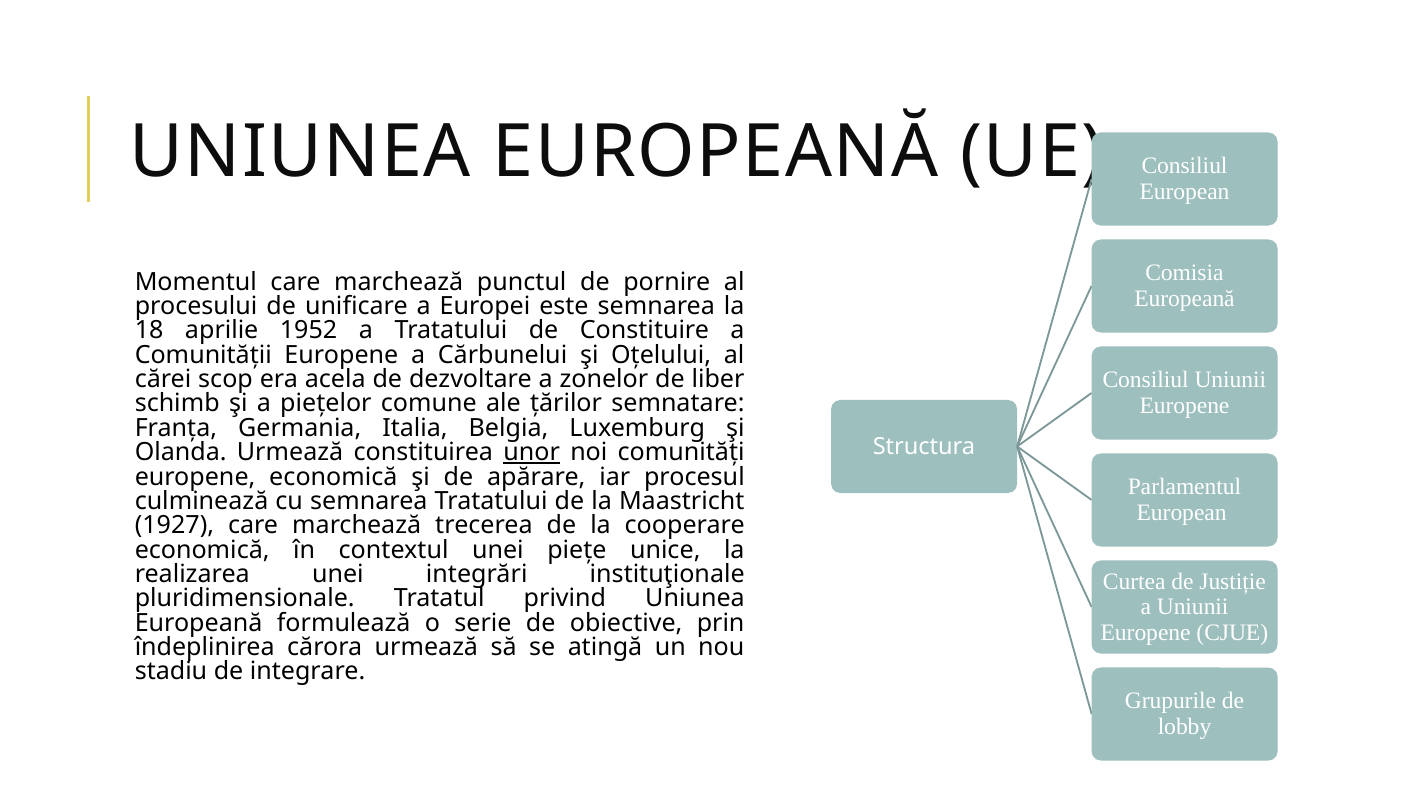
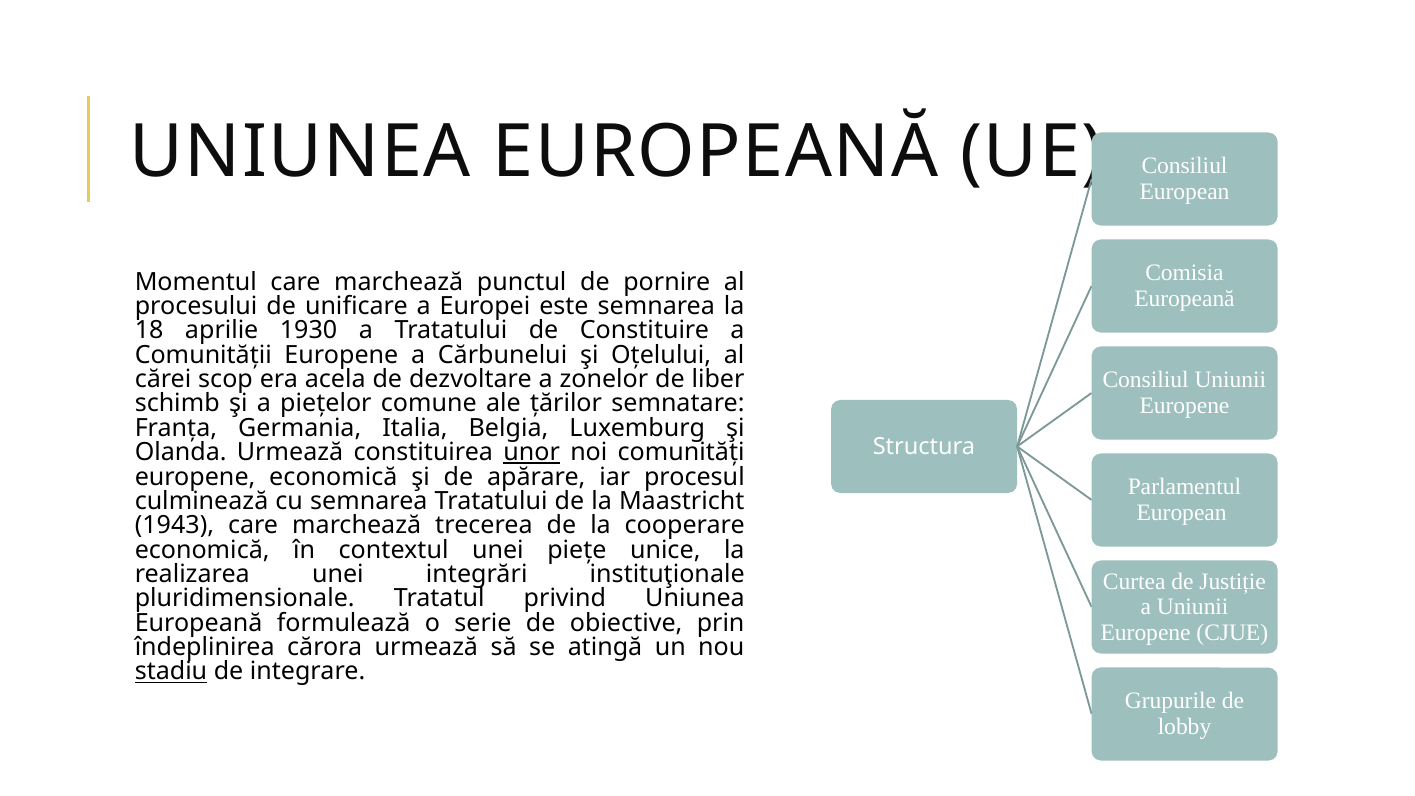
1952: 1952 -> 1930 (309, 331)
1927: 1927 -> 1943 (174, 525)
stadiu underline: none -> present (171, 672)
